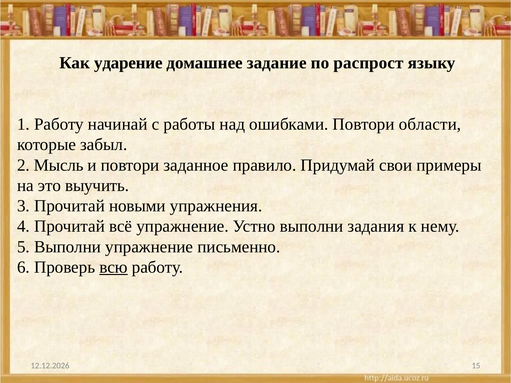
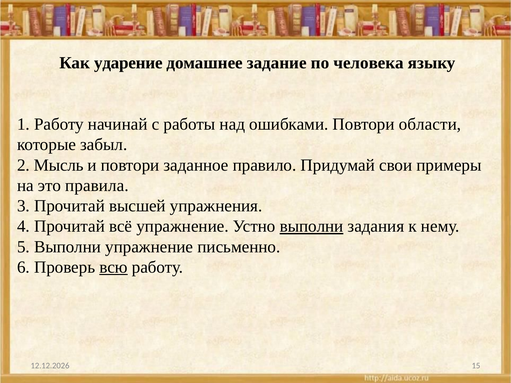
распрост: распрост -> человека (369, 63)
выучить: выучить -> правила (97, 186)
новыми: новыми -> высшей (137, 206)
выполни underline: none -> present (312, 226)
